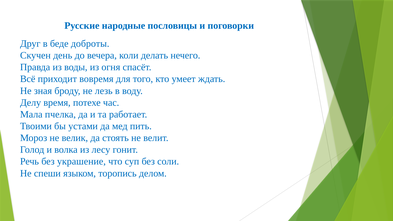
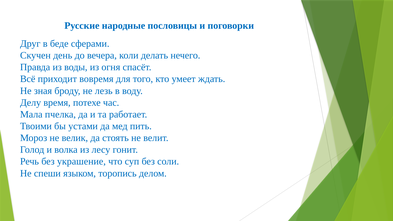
доброты: доброты -> сферами (90, 44)
